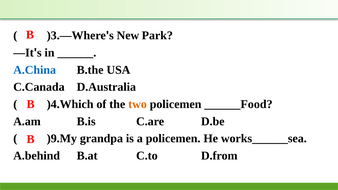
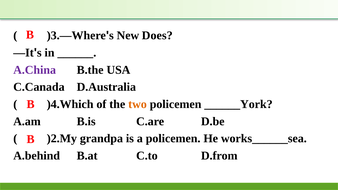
Park: Park -> Does (157, 36)
A.China colour: blue -> purple (35, 70)
______Food: ______Food -> ______York (238, 104)
)9.My: )9.My -> )2.My (62, 139)
